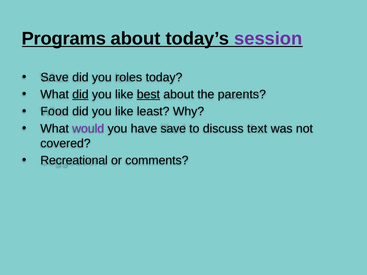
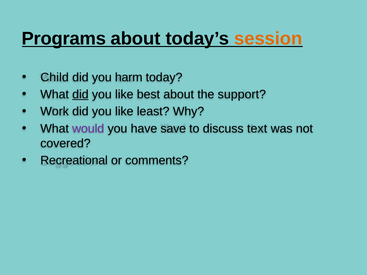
session colour: purple -> orange (268, 39)
Save: Save -> Child (55, 77)
roles: roles -> harm (129, 77)
best underline: present -> none (148, 94)
parents: parents -> support (242, 94)
Food: Food -> Work (55, 112)
